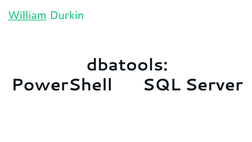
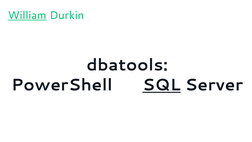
SQL underline: none -> present (161, 85)
